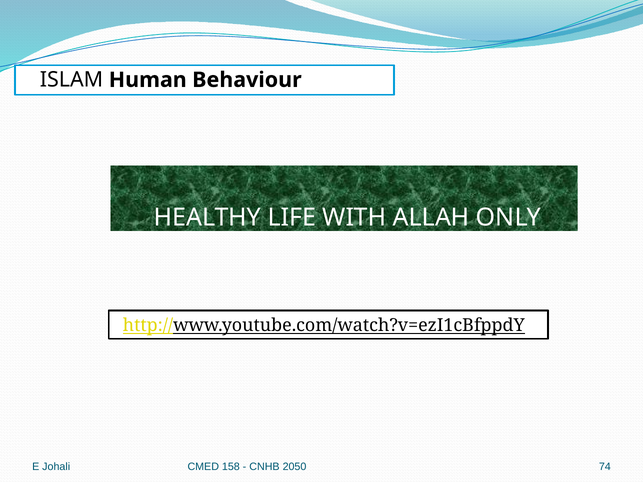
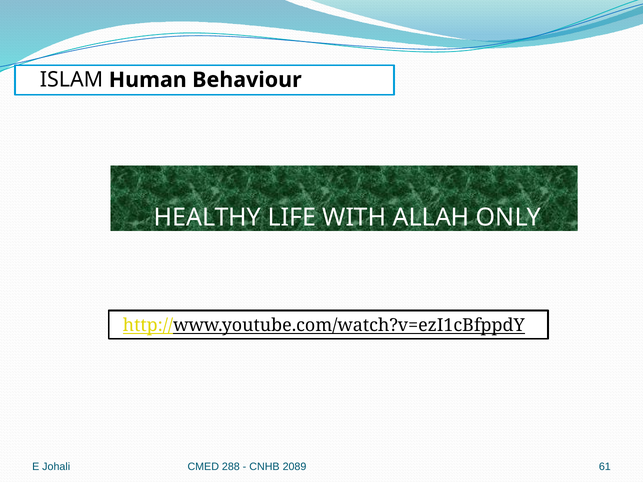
158: 158 -> 288 (231, 467)
2050: 2050 -> 2089 (294, 467)
74: 74 -> 61 (605, 467)
